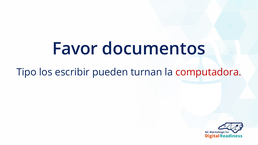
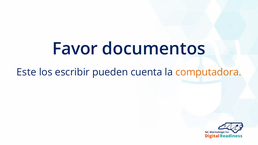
Tipo: Tipo -> Este (26, 72)
turnan: turnan -> cuenta (146, 72)
computadora colour: red -> orange (208, 72)
